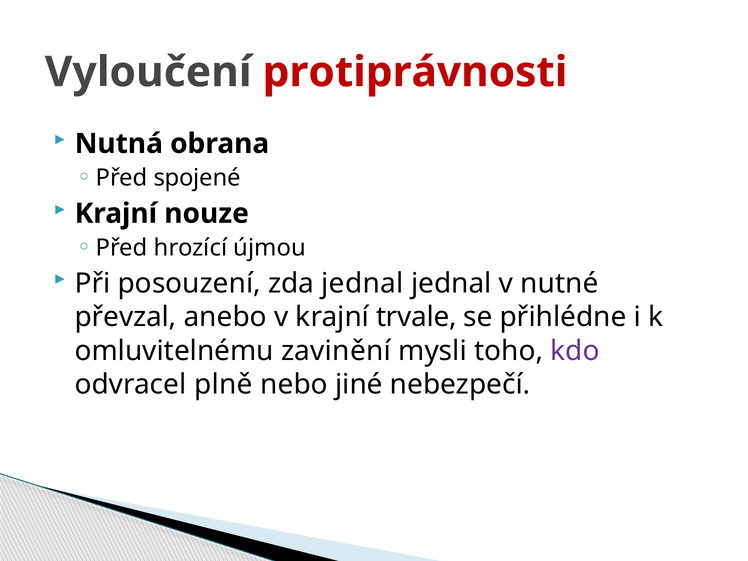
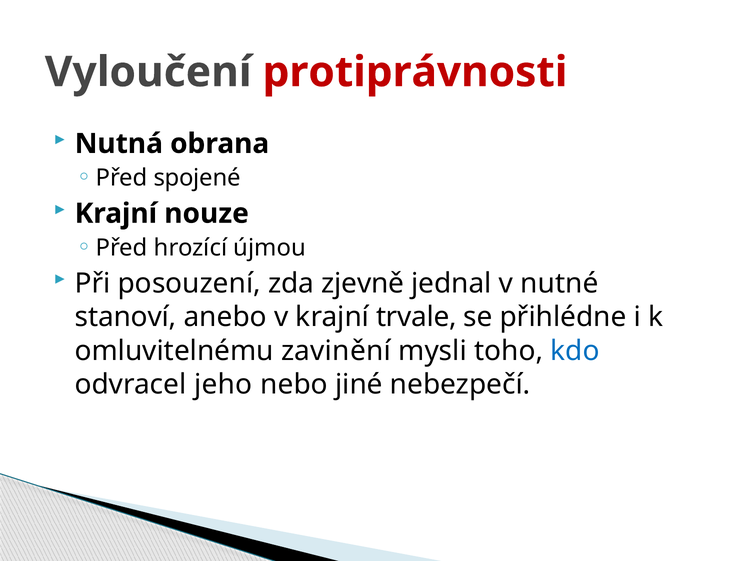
zda jednal: jednal -> zjevně (363, 283)
převzal: převzal -> stanoví (126, 317)
kdo colour: purple -> blue (575, 351)
plně: plně -> jeho (223, 384)
